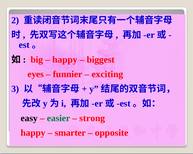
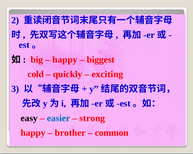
eyes: eyes -> cold (36, 74)
funnier: funnier -> quickly (68, 74)
easier colour: green -> blue (59, 118)
smarter: smarter -> brother (70, 133)
opposite: opposite -> common (112, 133)
